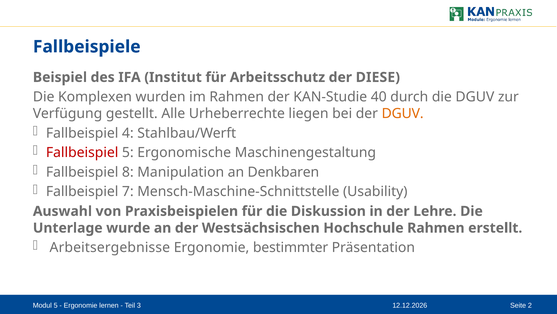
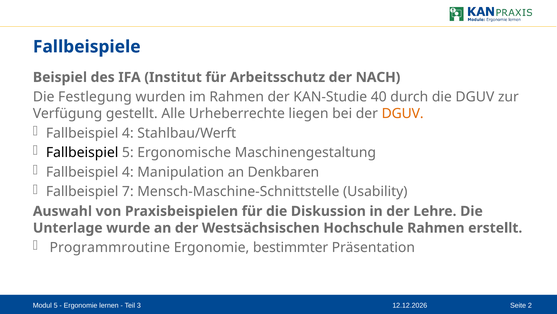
DIESE: DIESE -> NACH (378, 77)
Komplexen: Komplexen -> Festlegung (95, 97)
Fallbeispiel colour: red -> black (82, 152)
8: 8 -> 4 (128, 172)
Arbeitsergebnisse: Arbeitsergebnisse -> Programmroutine (110, 247)
